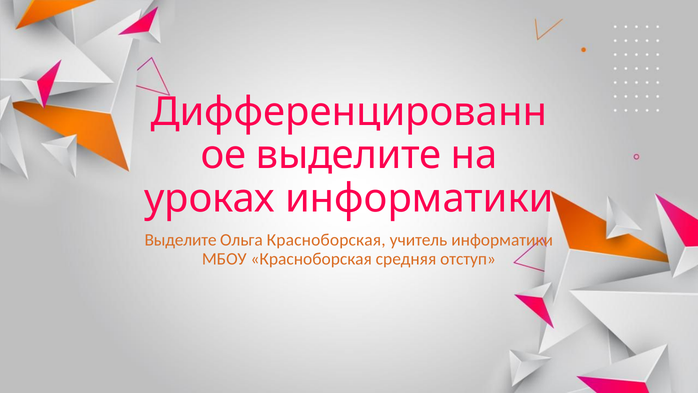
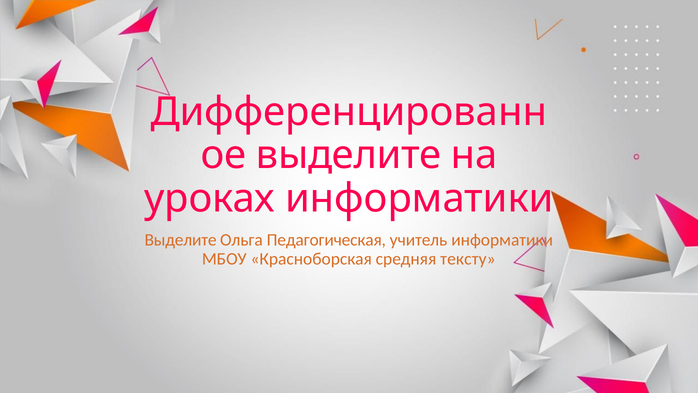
Ольга Красноборская: Красноборская -> Педагогическая (326, 240)
отступ: отступ -> тексту (468, 259)
